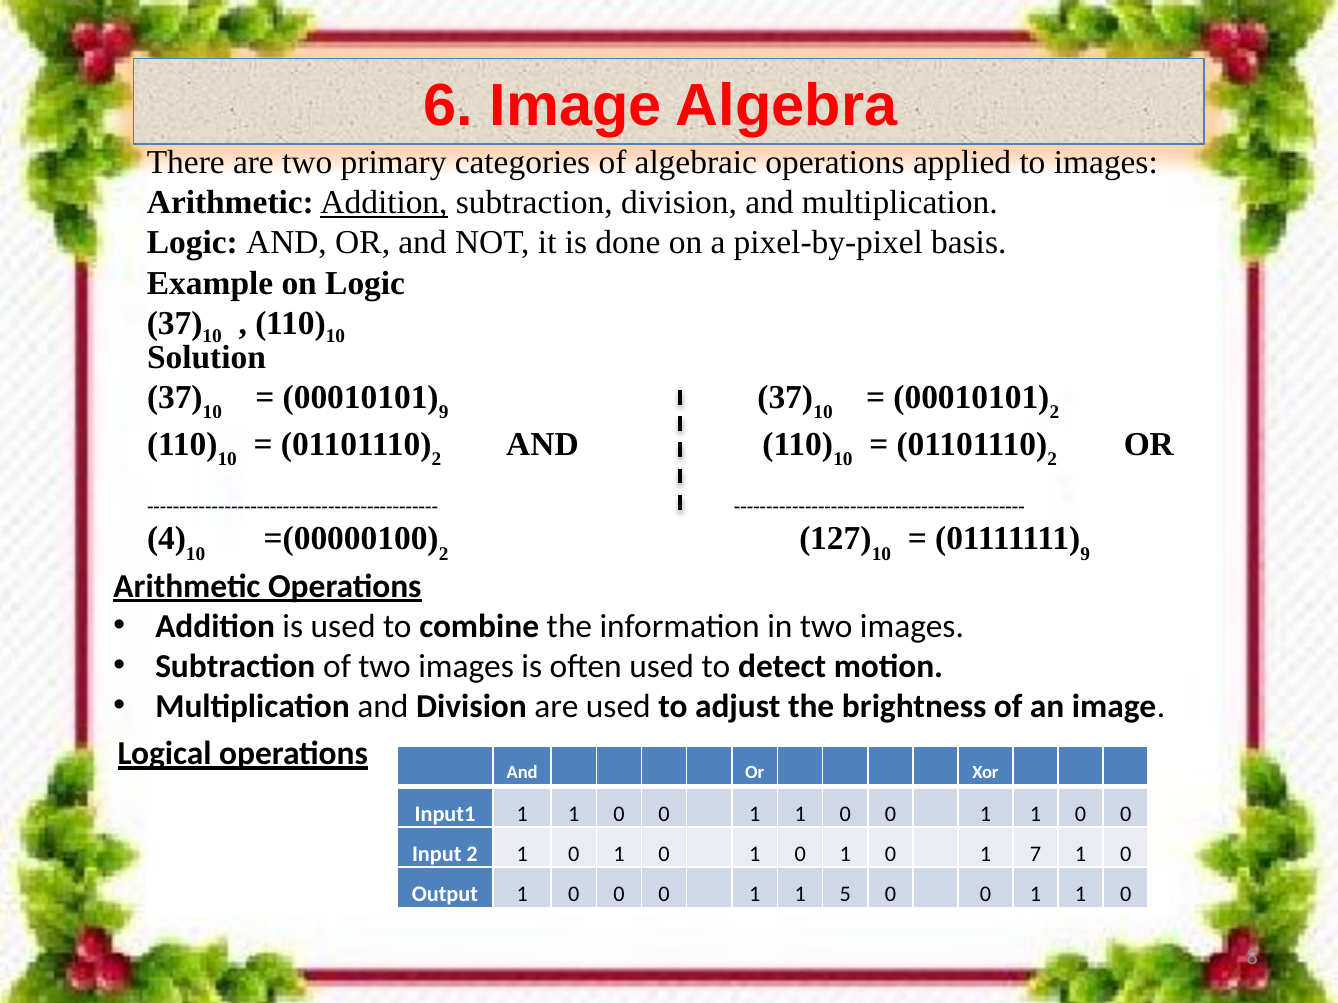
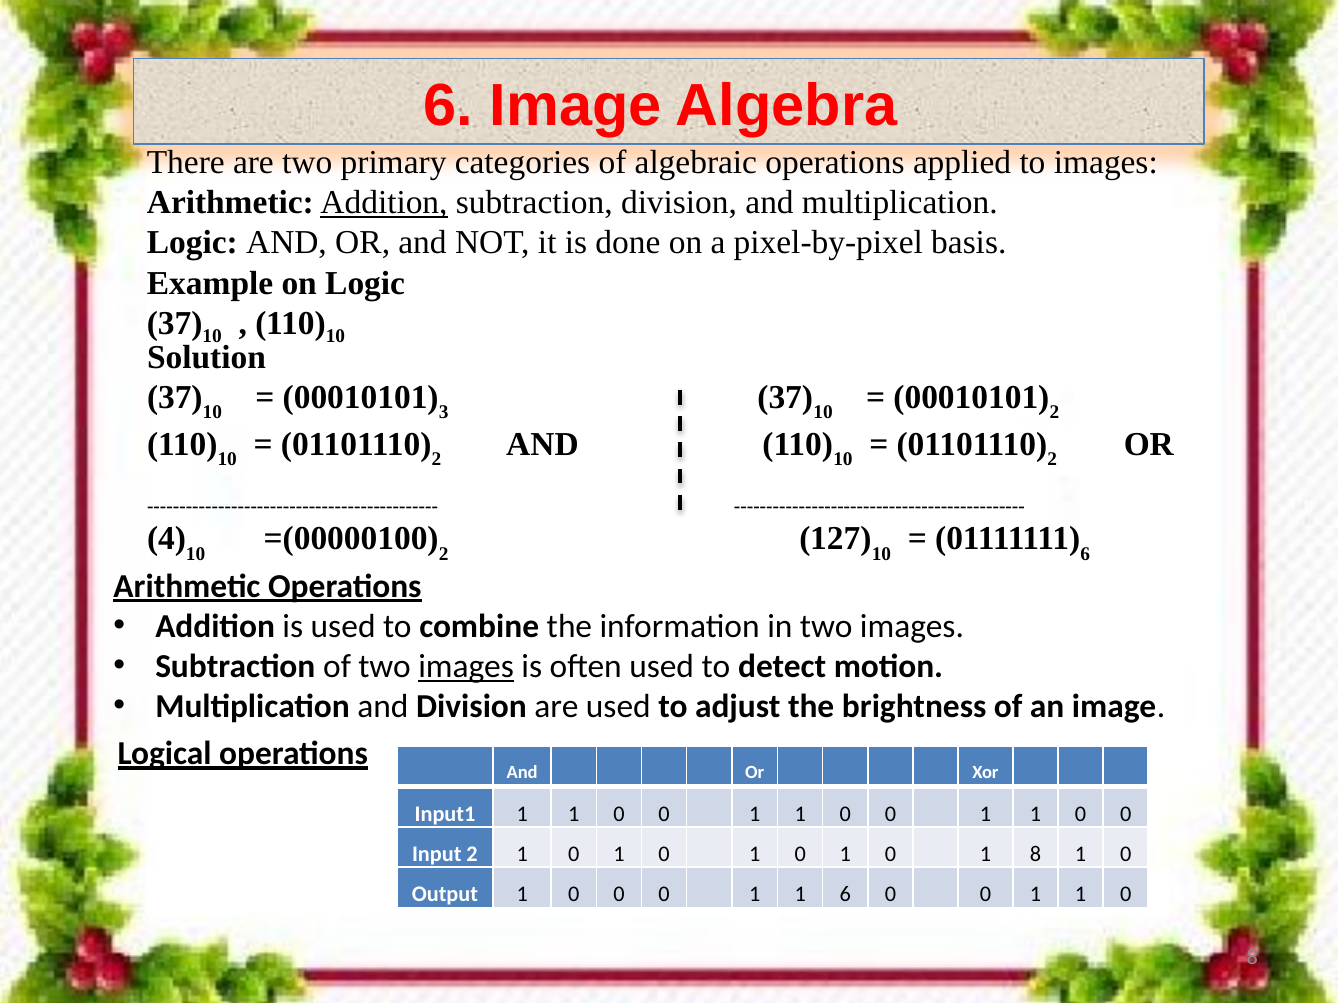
9: 9 -> 3 (444, 412)
9: 9 -> 6 (1085, 554)
images underline: none -> present (466, 667)
1 7: 7 -> 8 (1035, 855)
1 5: 5 -> 6 (845, 895)
